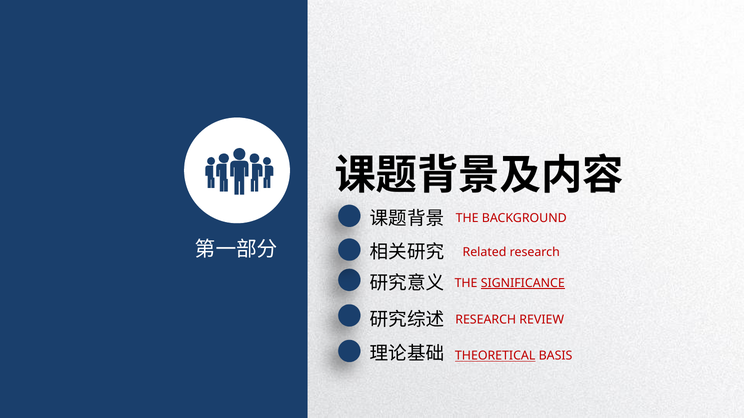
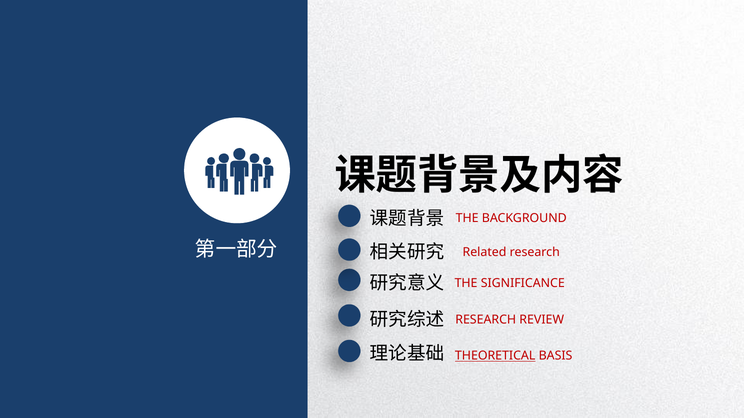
SIGNIFICANCE underline: present -> none (523, 283)
